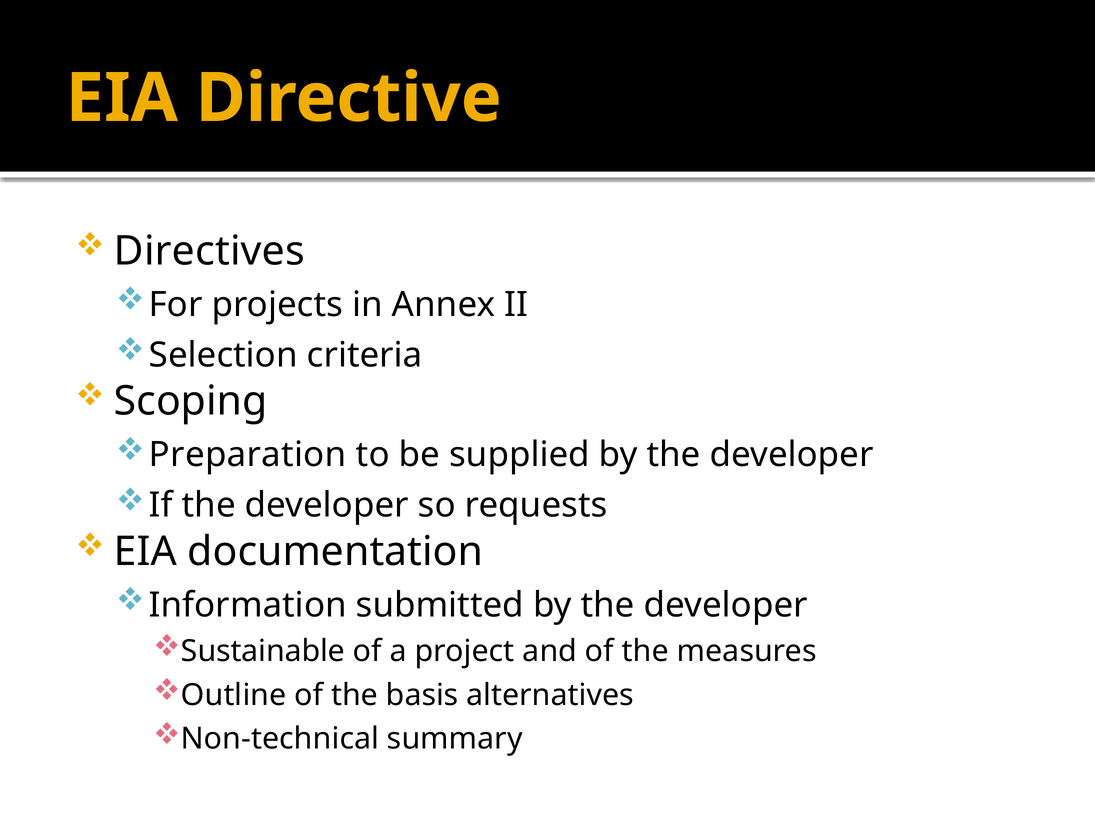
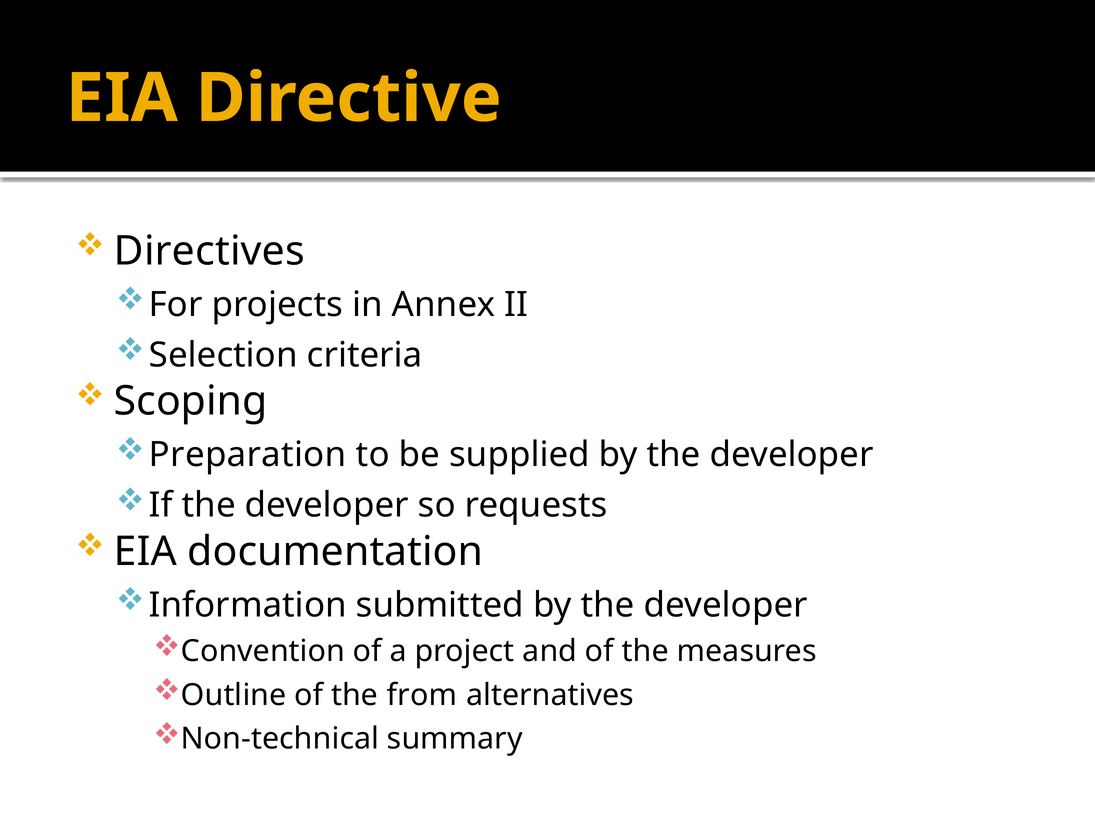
Sustainable: Sustainable -> Convention (263, 652)
basis: basis -> from (422, 695)
